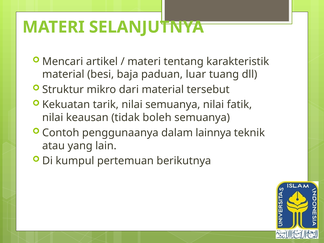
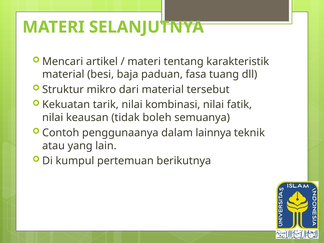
luar: luar -> fasa (196, 74)
nilai semuanya: semuanya -> kombinasi (173, 105)
